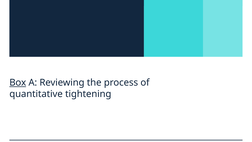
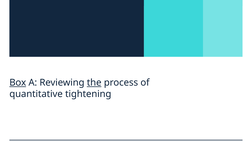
the underline: none -> present (94, 83)
